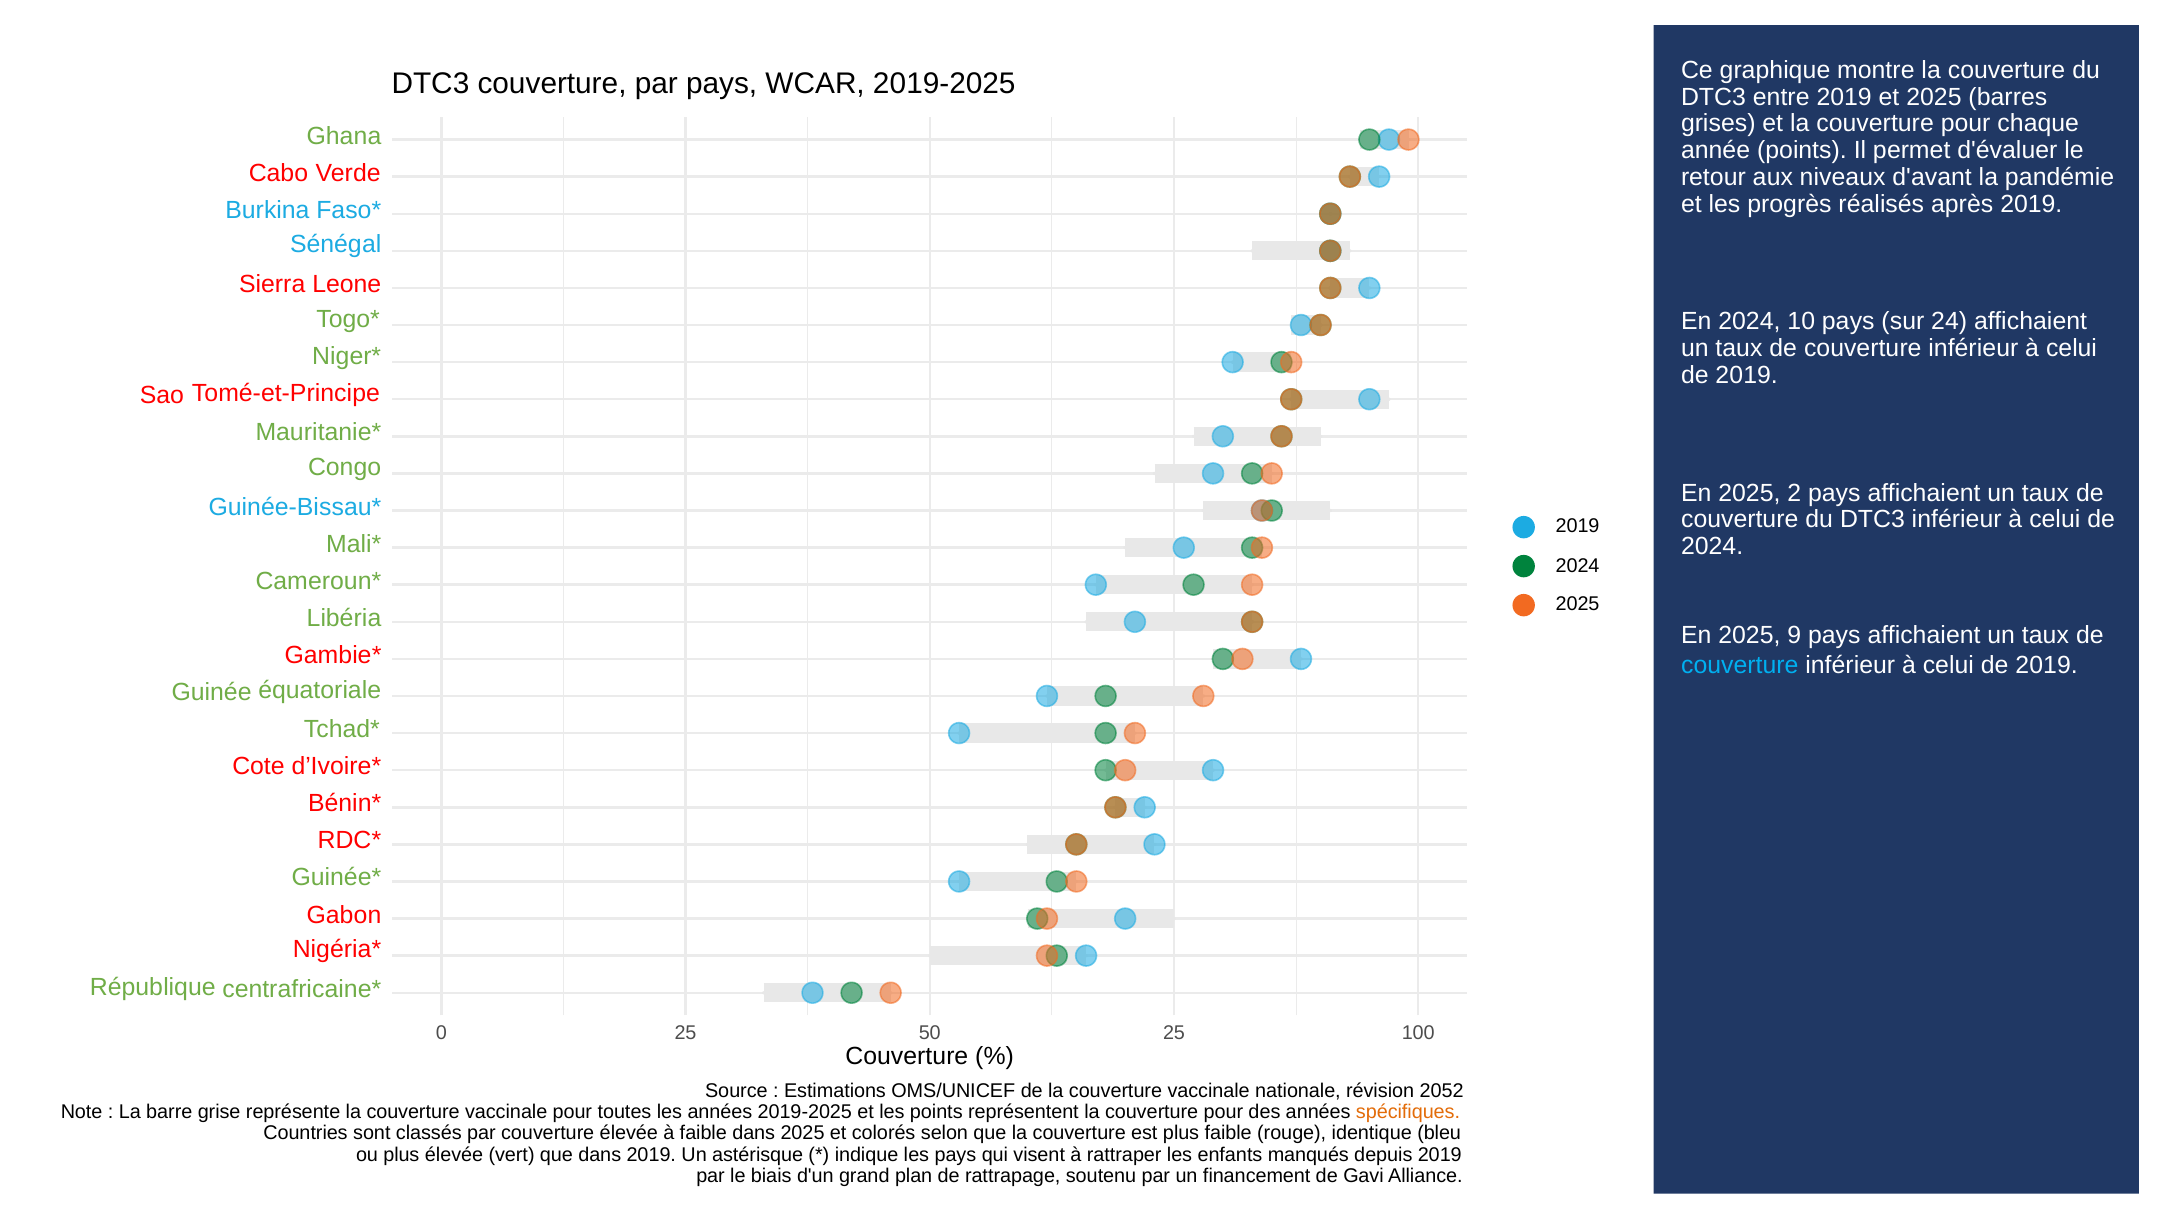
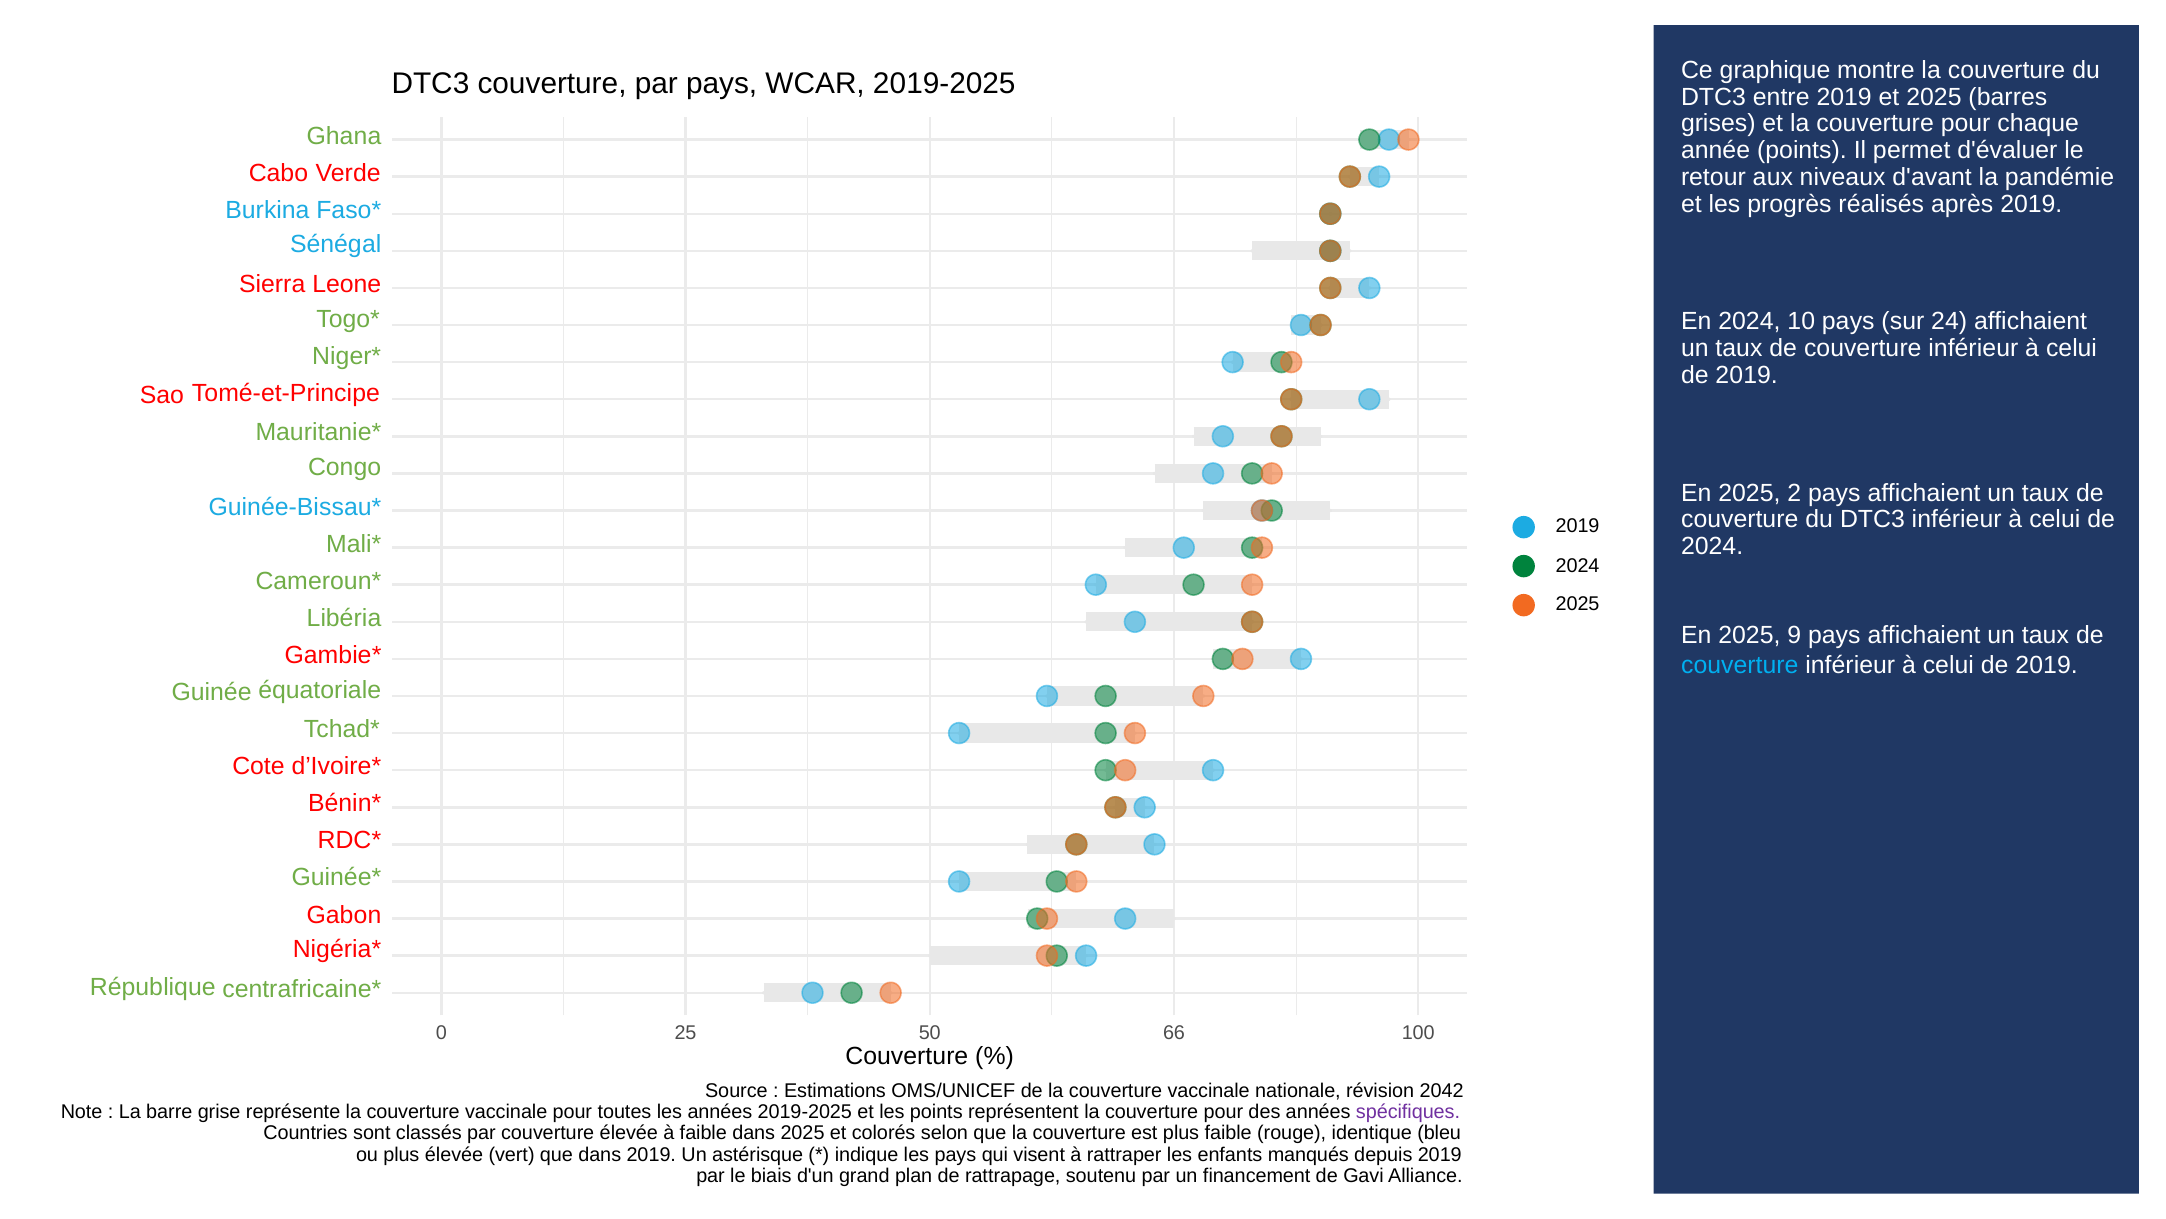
50 25: 25 -> 66 (1174, 1032)
2052: 2052 -> 2042 (1442, 1090)
spécifiques colour: orange -> purple (1408, 1111)
